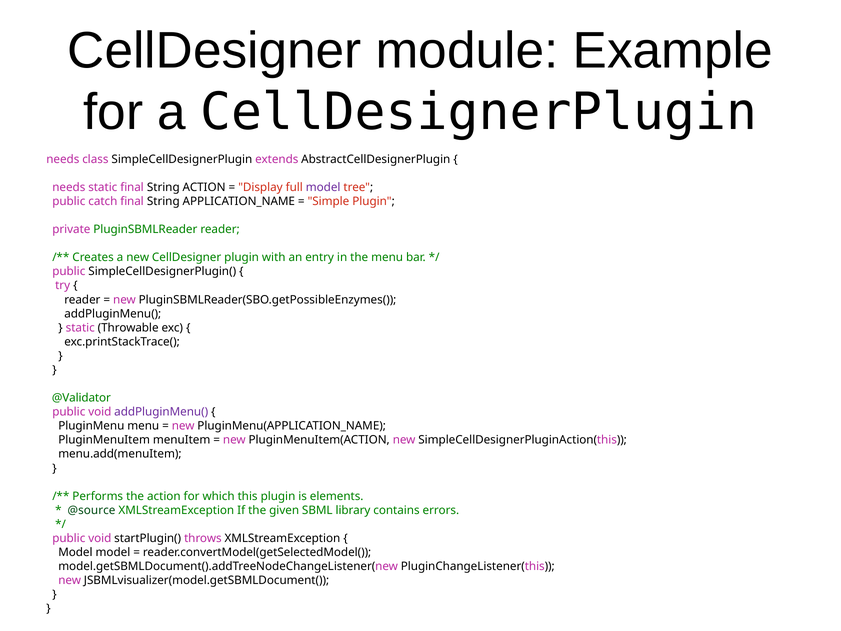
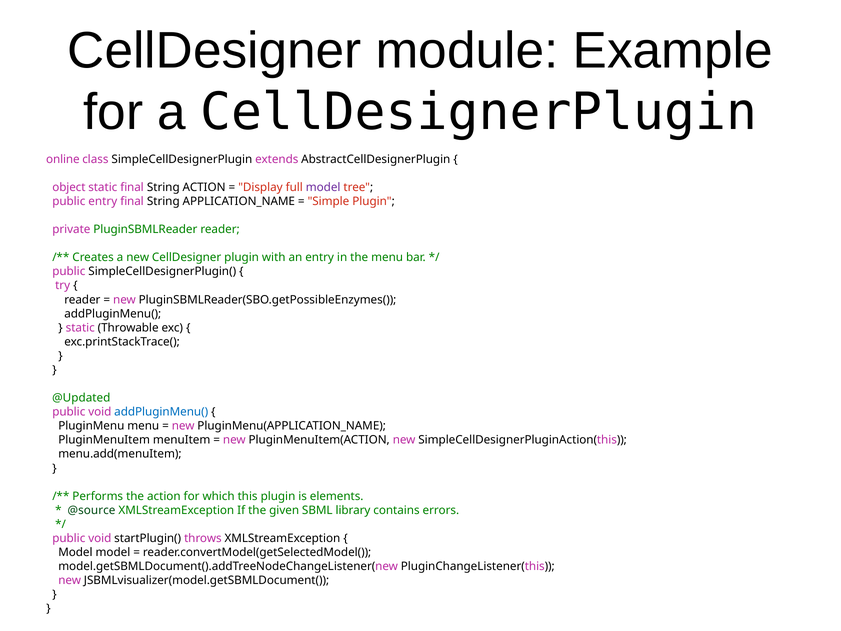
needs: needs -> online (63, 159)
needs: needs -> object (69, 187)
public catch: catch -> entry (103, 201)
@Validator: @Validator -> @Updated (81, 398)
addPluginMenu( colour: purple -> blue (161, 412)
